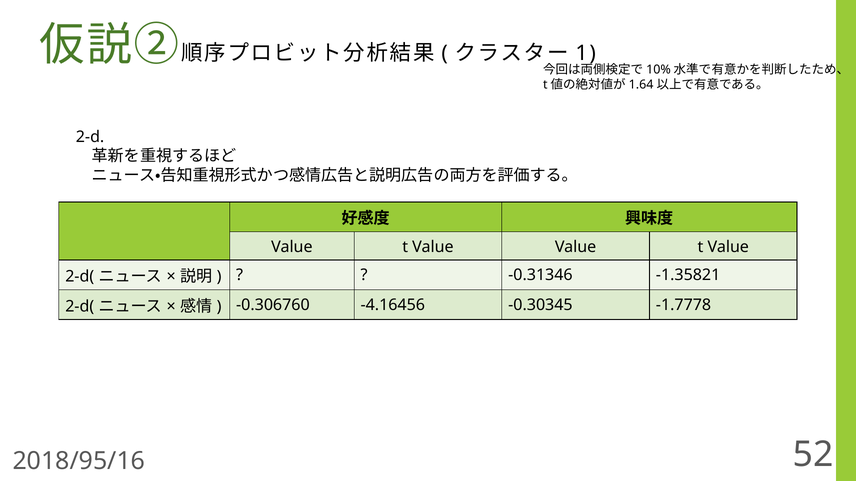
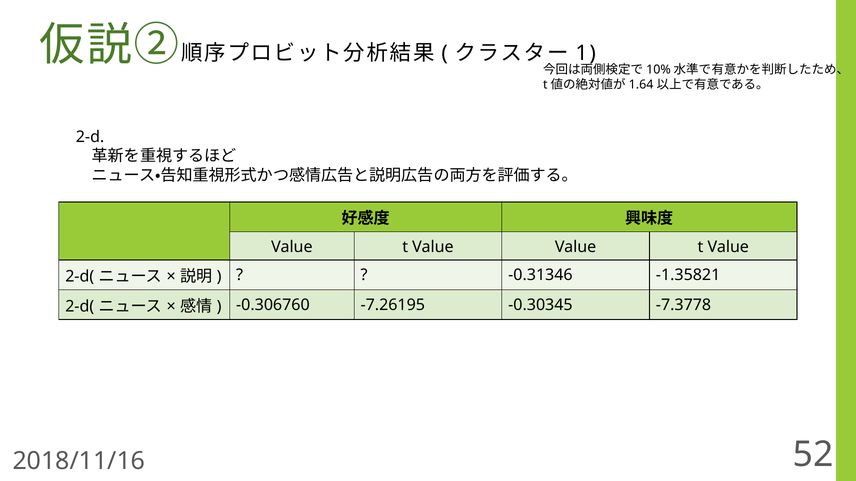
-4.16456: -4.16456 -> -7.26195 (393, 305)
-1.7778: -1.7778 -> -7.3778 (684, 305)
2018/95/16: 2018/95/16 -> 2018/11/16 (79, 461)
